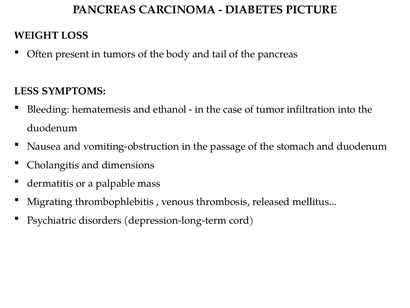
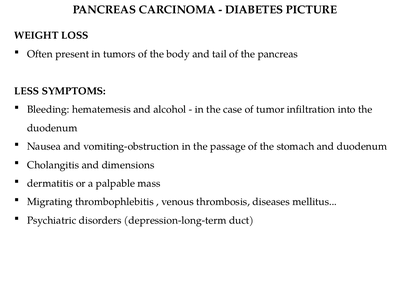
ethanol: ethanol -> alcohol (170, 109)
released: released -> diseases (271, 202)
cord: cord -> duct (242, 220)
